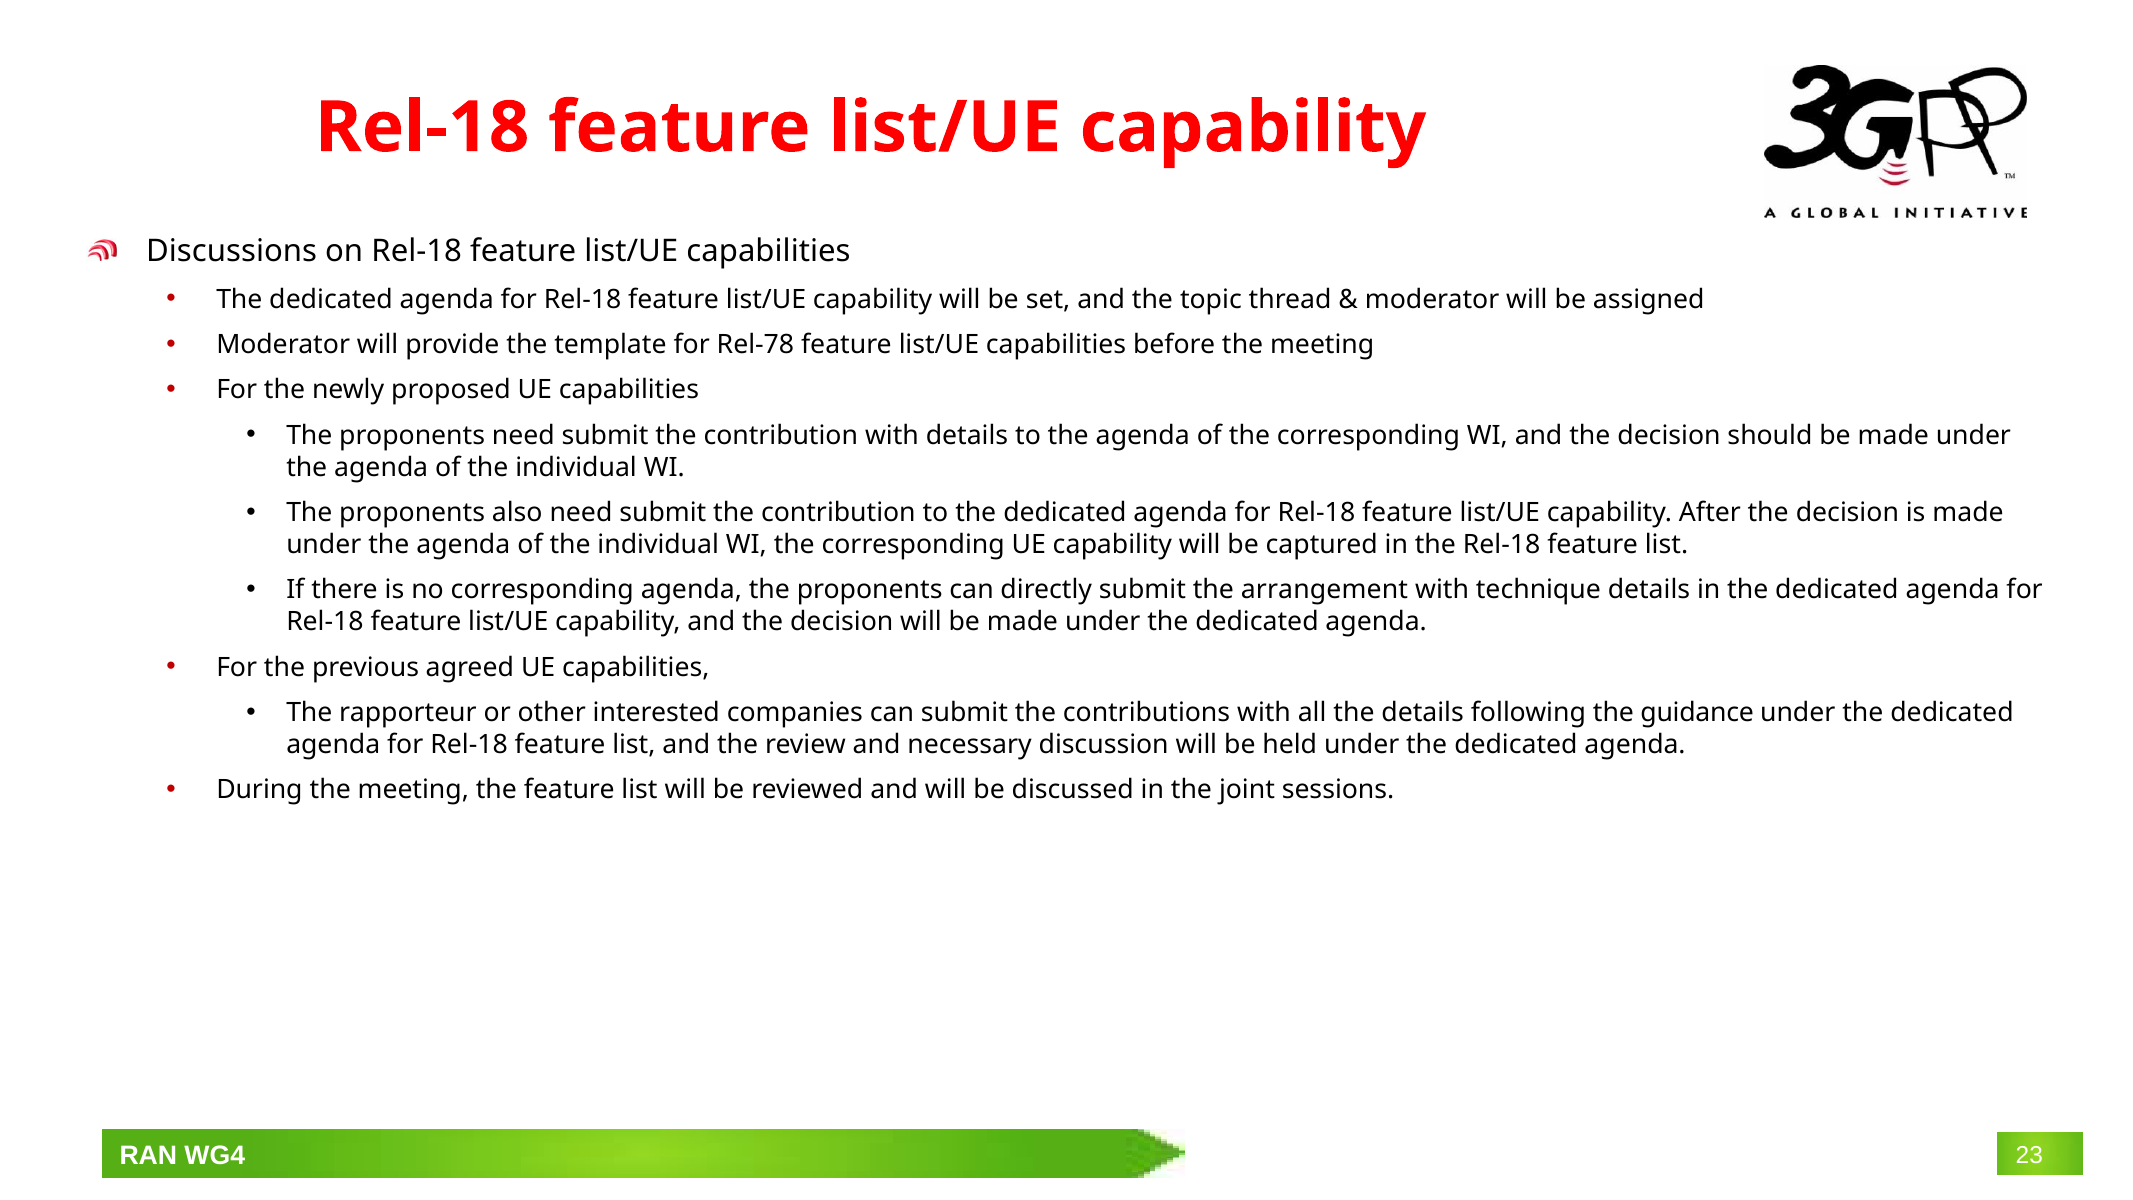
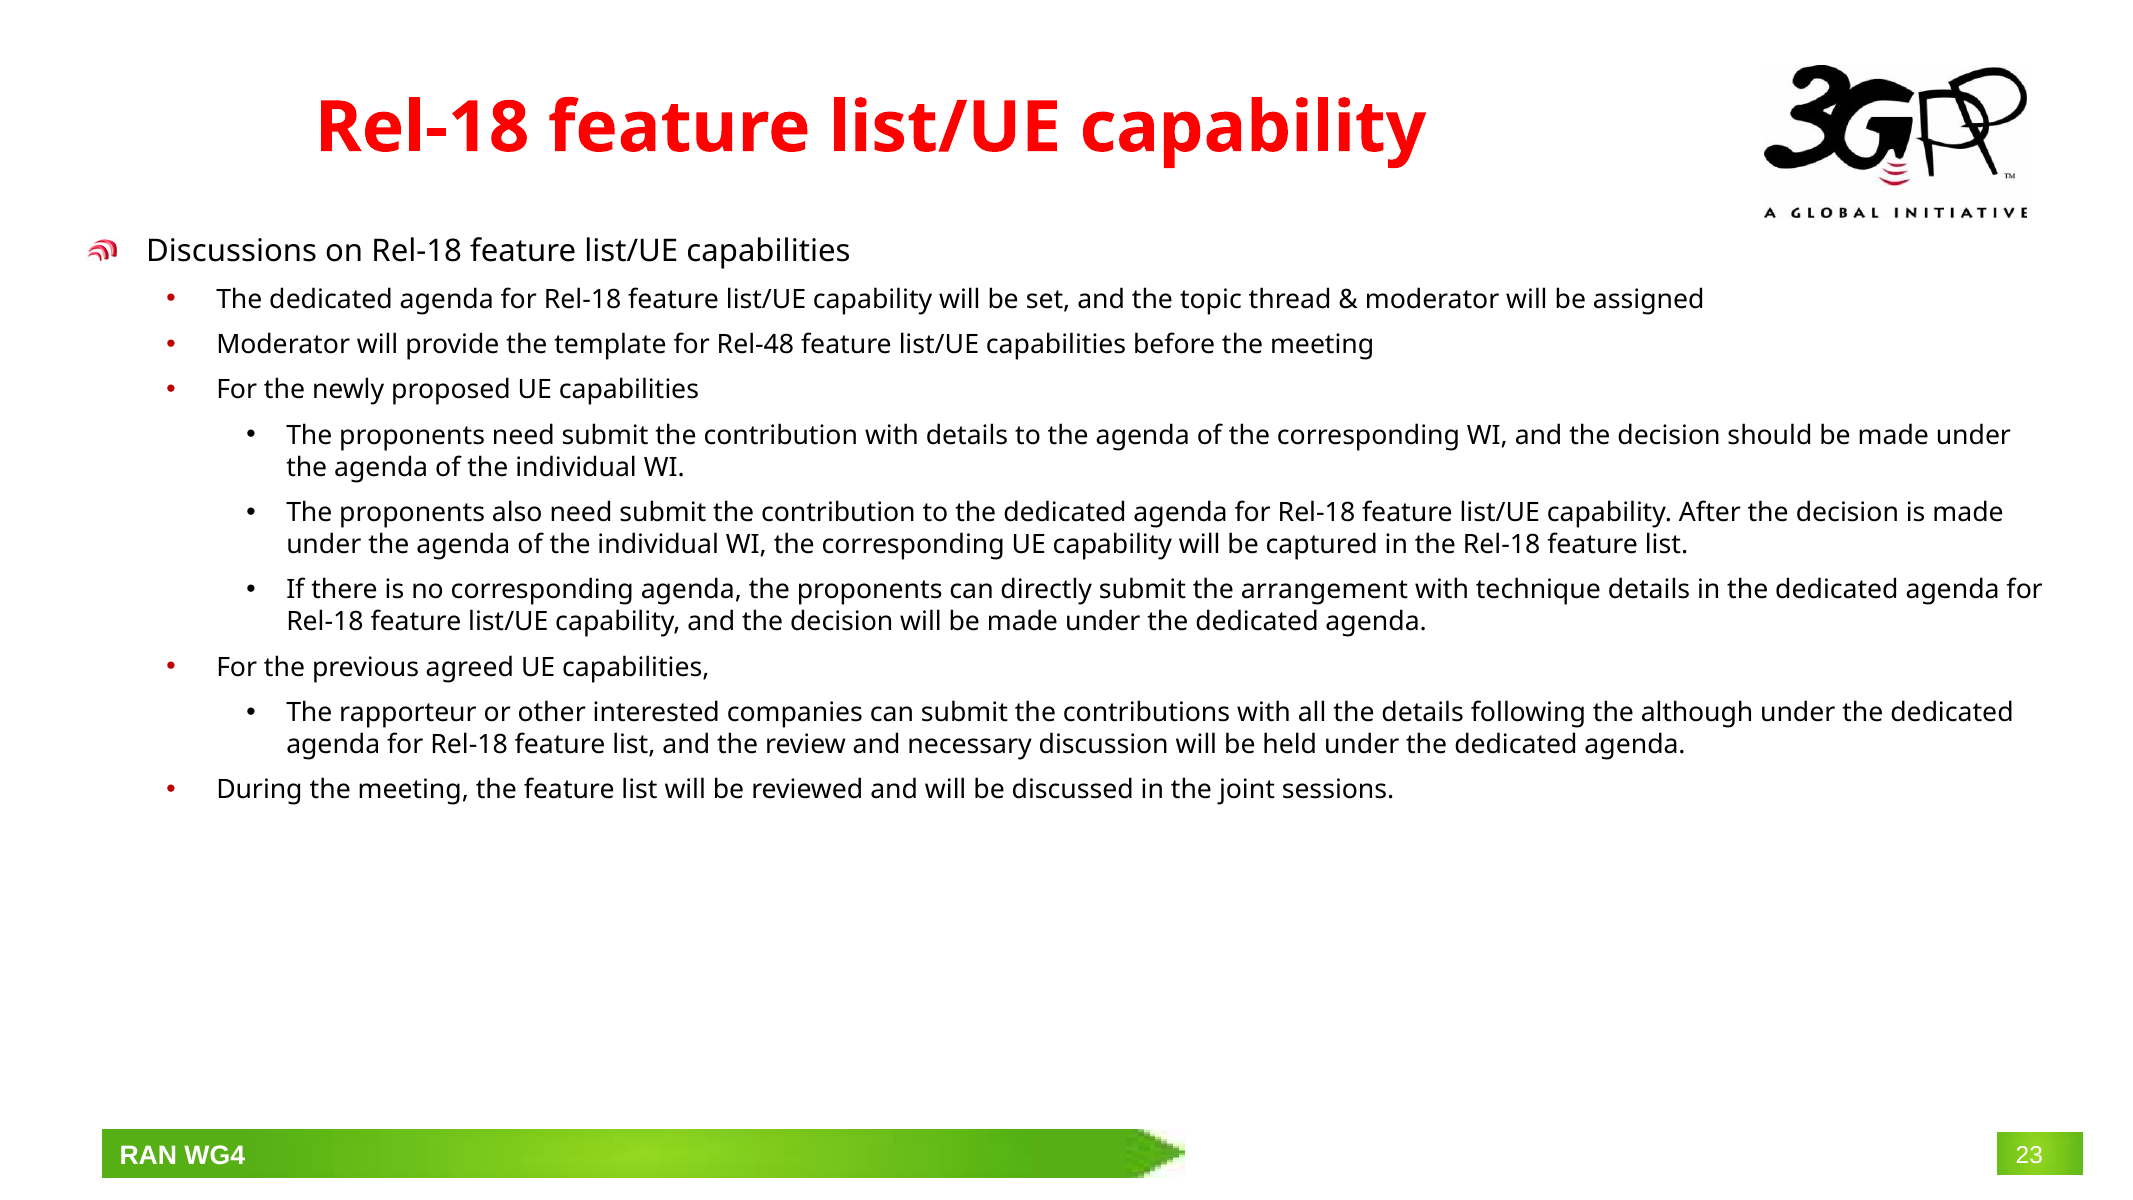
Rel-78: Rel-78 -> Rel-48 (755, 345)
guidance: guidance -> although (1697, 713)
